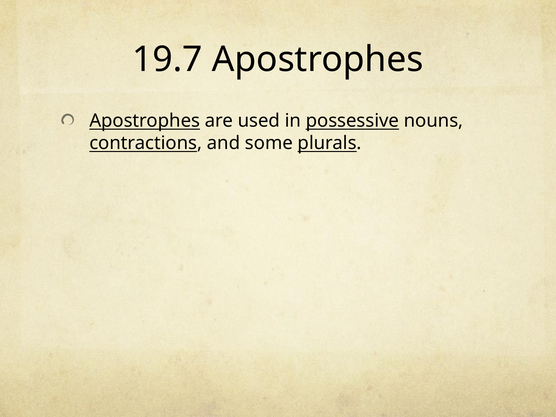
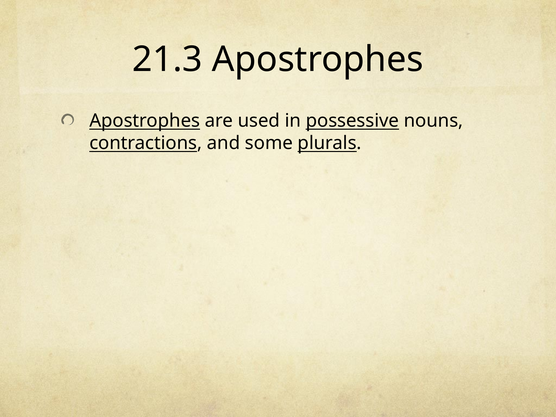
19.7: 19.7 -> 21.3 (167, 59)
